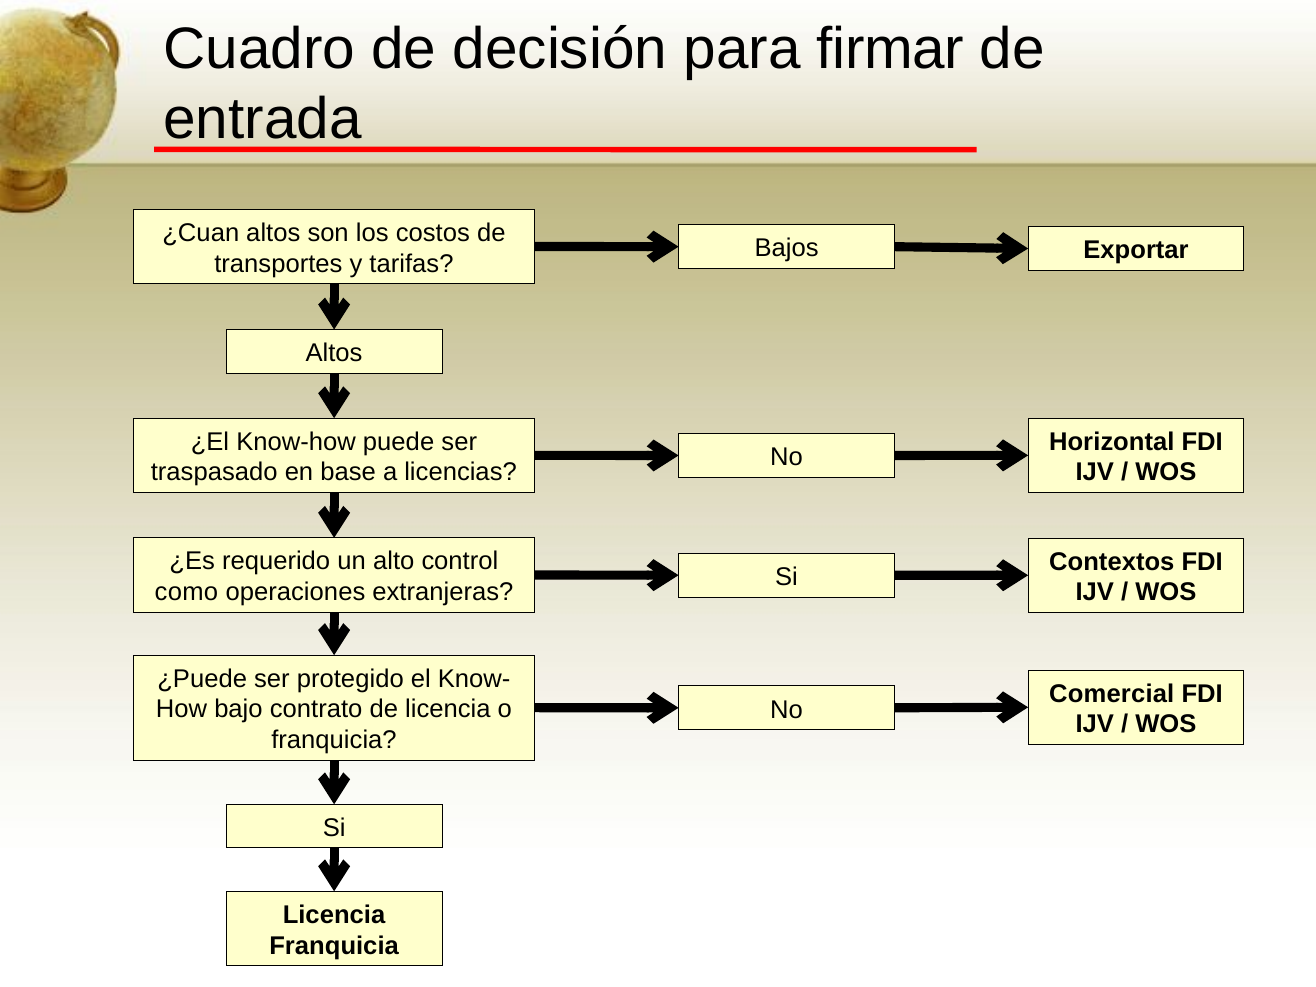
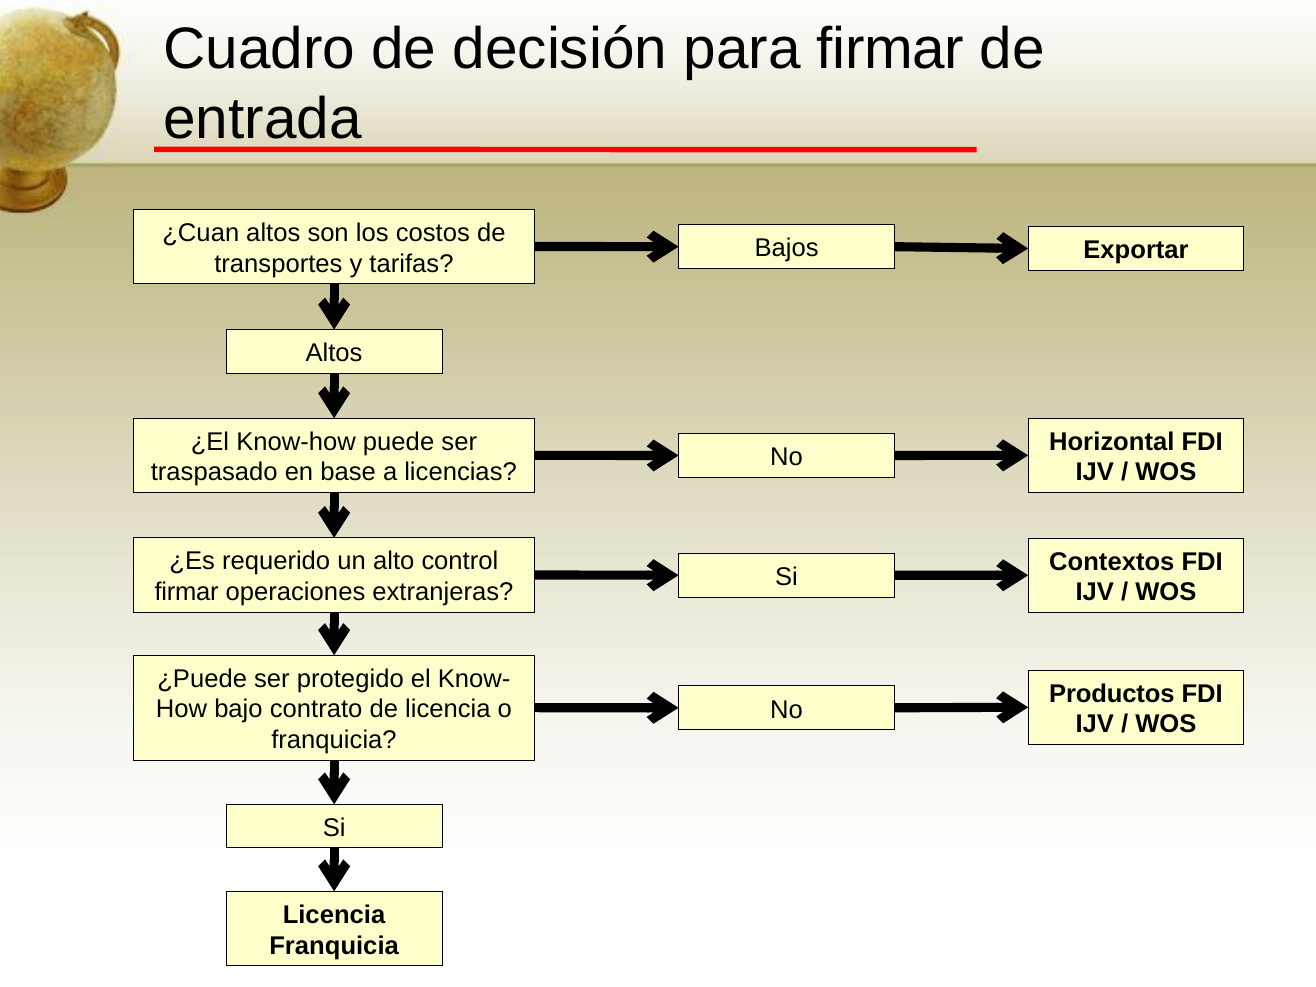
como: como -> firmar (187, 592)
Comercial: Comercial -> Productos (1112, 694)
